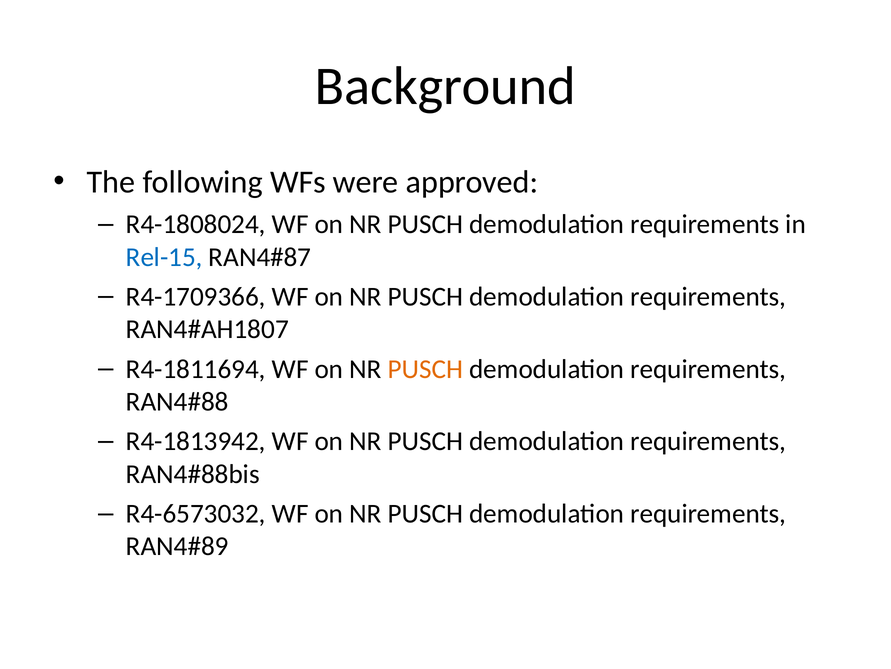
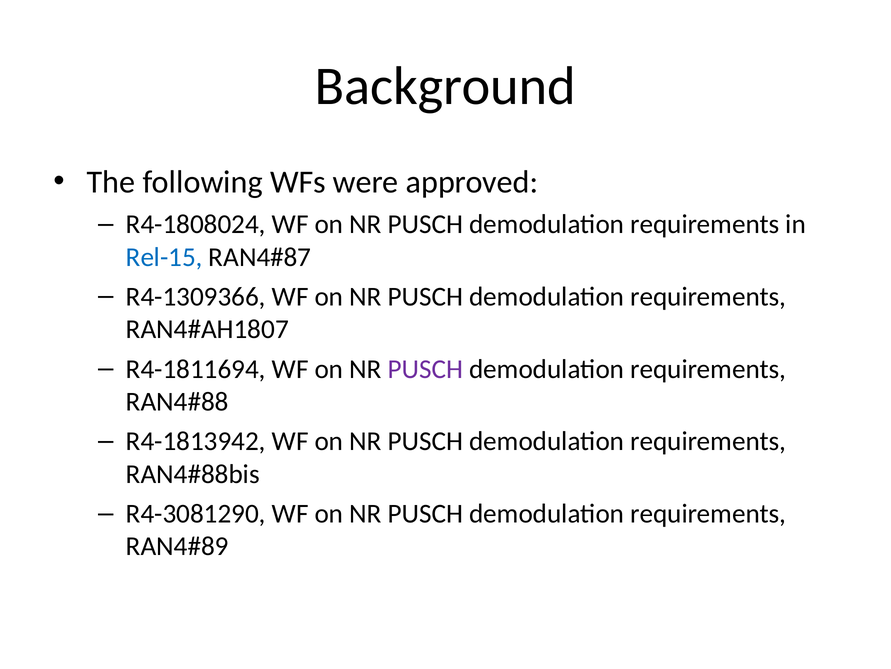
R4-1709366: R4-1709366 -> R4-1309366 (196, 296)
PUSCH colour: orange -> purple (425, 369)
R4-6573032: R4-6573032 -> R4-3081290 (196, 513)
